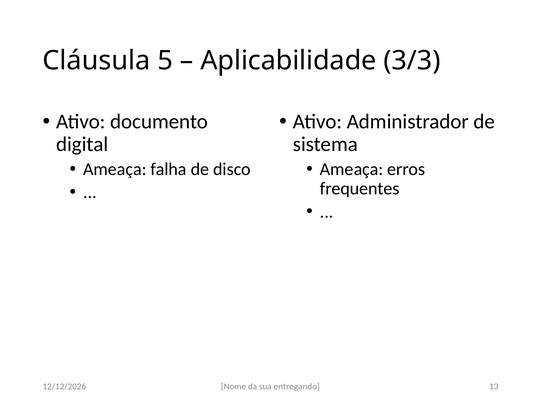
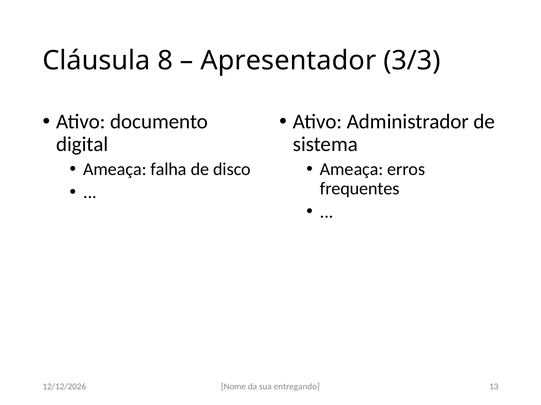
5: 5 -> 8 (165, 61)
Aplicabilidade: Aplicabilidade -> Apresentador (288, 61)
